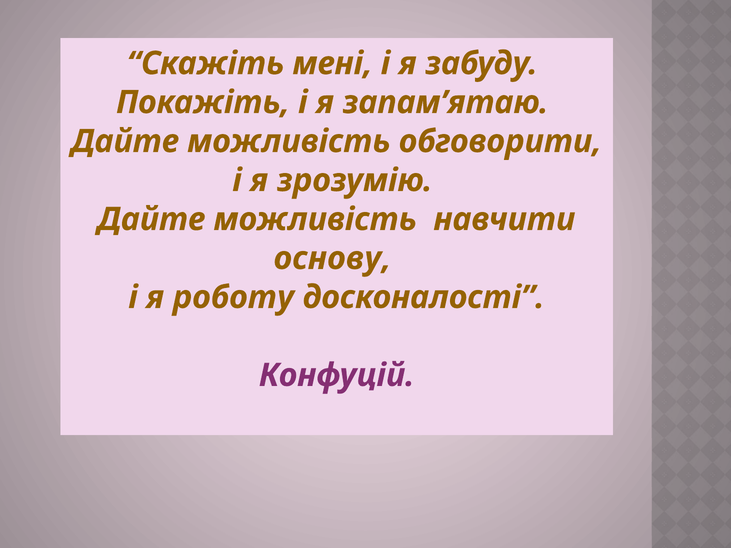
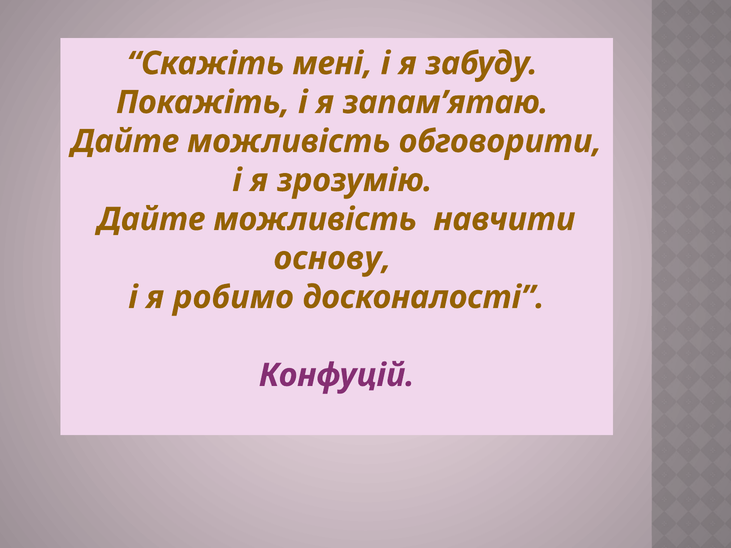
роботу: роботу -> робимо (233, 297)
